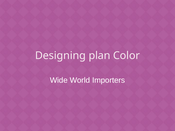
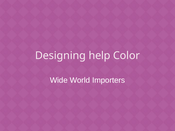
plan: plan -> help (100, 56)
